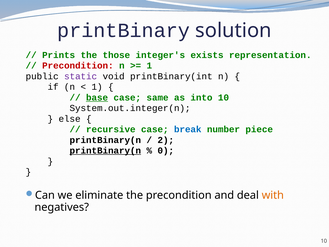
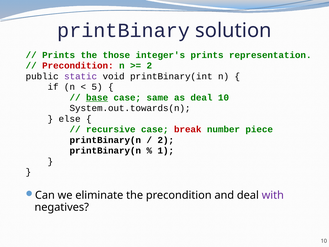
integer's exists: exists -> prints (207, 55)
1: 1 -> 2 (149, 66)
1: 1 -> 5 (97, 87)
as into: into -> deal (201, 97)
System.out.integer(n: System.out.integer(n -> System.out.towards(n (130, 108)
break colour: blue -> red (188, 129)
printBinary(n underline: present -> none (105, 150)
0: 0 -> 1 (166, 150)
with colour: orange -> purple (273, 195)
